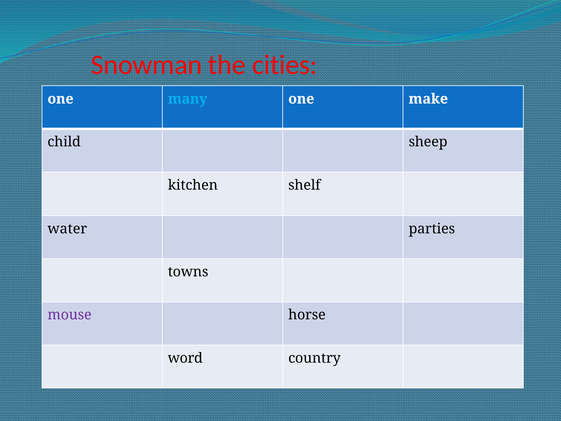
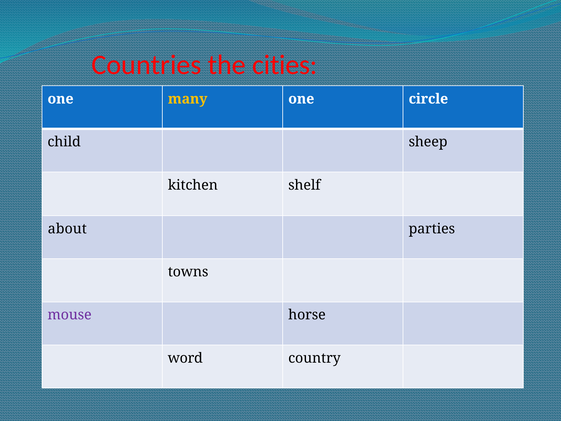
Snowman: Snowman -> Countries (146, 65)
many colour: light blue -> yellow (188, 99)
make: make -> circle (428, 99)
water: water -> about (67, 229)
